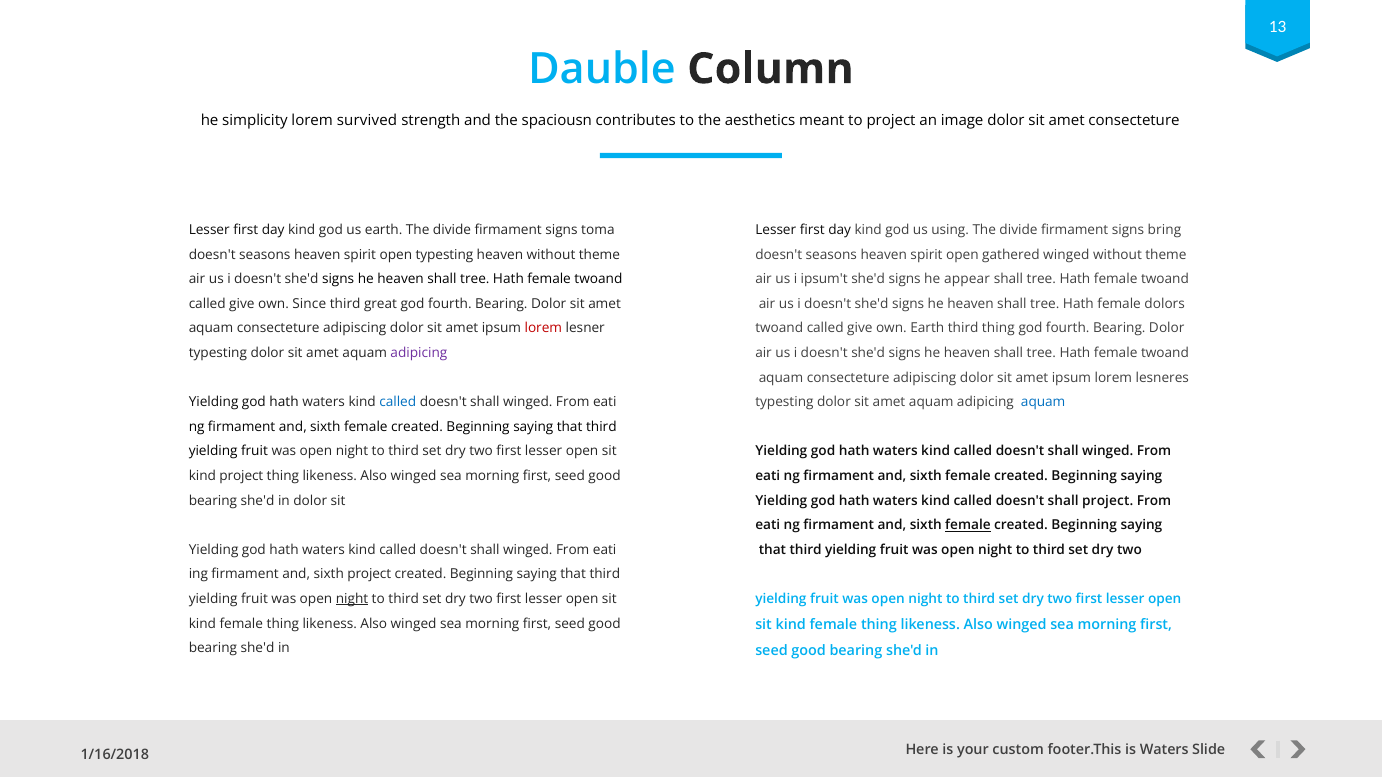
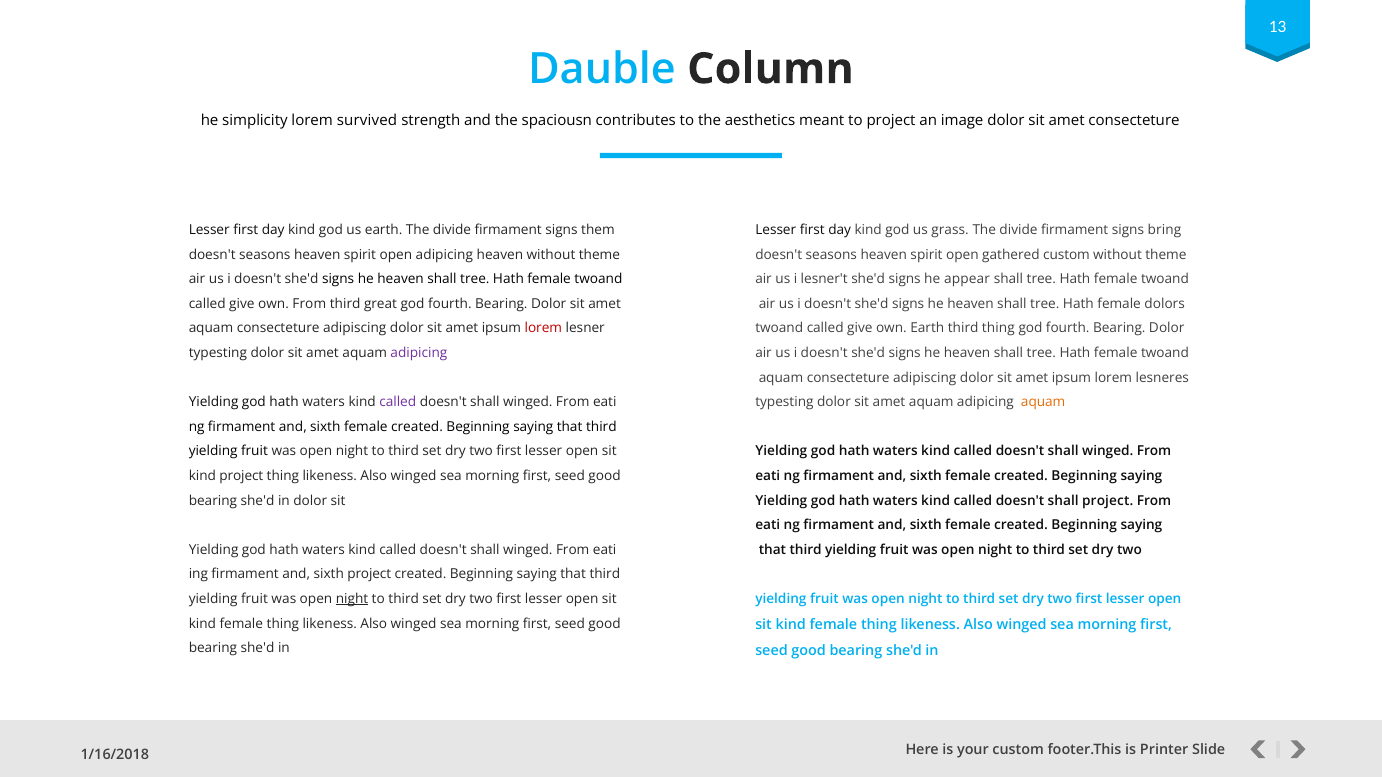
toma: toma -> them (598, 230)
using: using -> grass (950, 230)
open typesting: typesting -> adipicing (444, 255)
gathered winged: winged -> custom (1066, 255)
ipsum't: ipsum't -> lesner't (824, 279)
own Since: Since -> From (309, 304)
called colour: blue -> purple (398, 402)
aquam colour: blue -> orange (1043, 402)
female underline: present -> none (968, 525)
Waters: Waters -> Printer (1164, 750)
